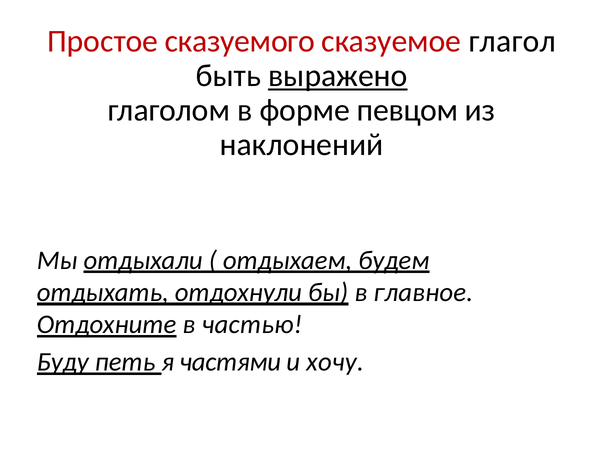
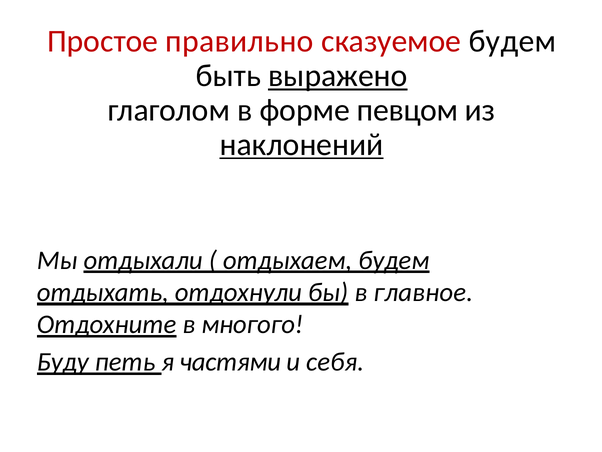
сказуемого: сказуемого -> правильно (240, 41)
сказуемое глагол: глагол -> будем (512, 41)
наклонений underline: none -> present (302, 144)
частью: частью -> многого (252, 324)
хочу: хочу -> себя (335, 362)
